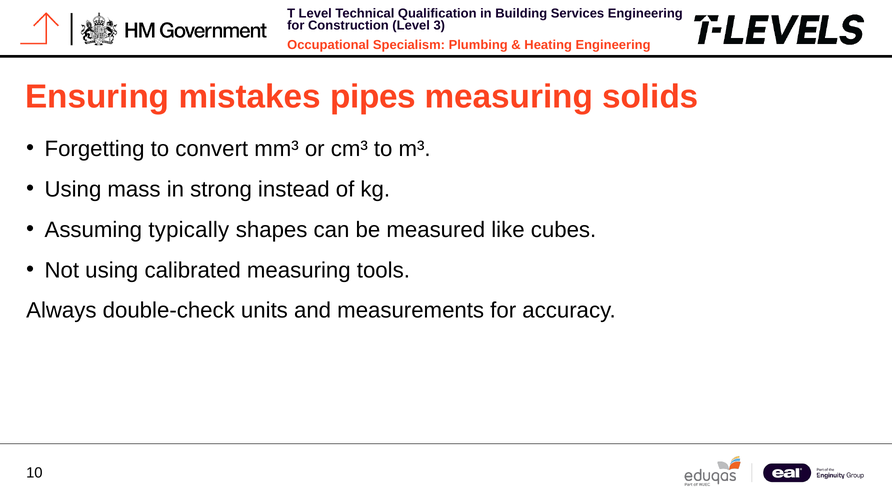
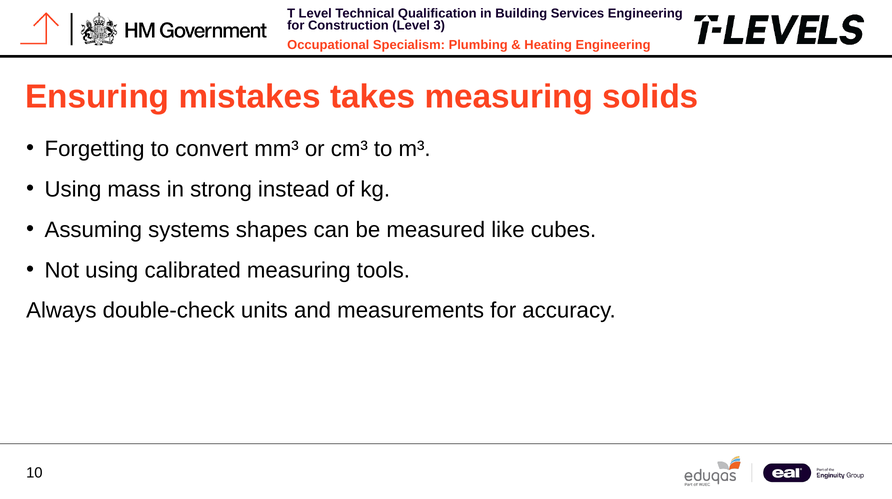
pipes: pipes -> takes (373, 97)
typically: typically -> systems (189, 230)
